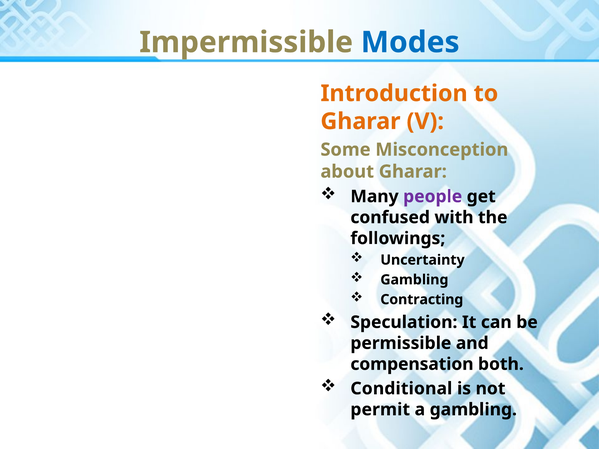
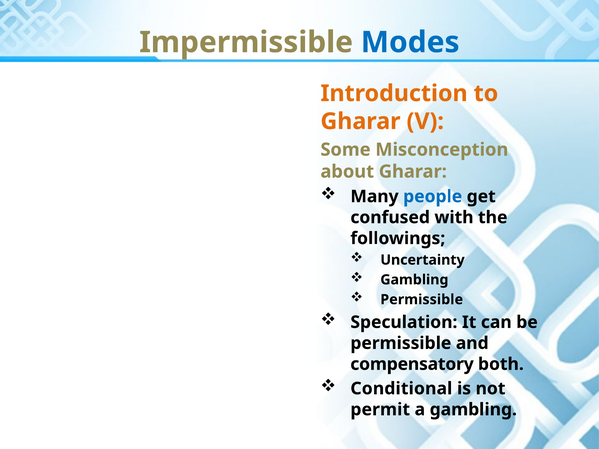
people colour: purple -> blue (433, 197)
Contracting: Contracting -> Permissible (422, 300)
compensation: compensation -> compensatory (412, 364)
